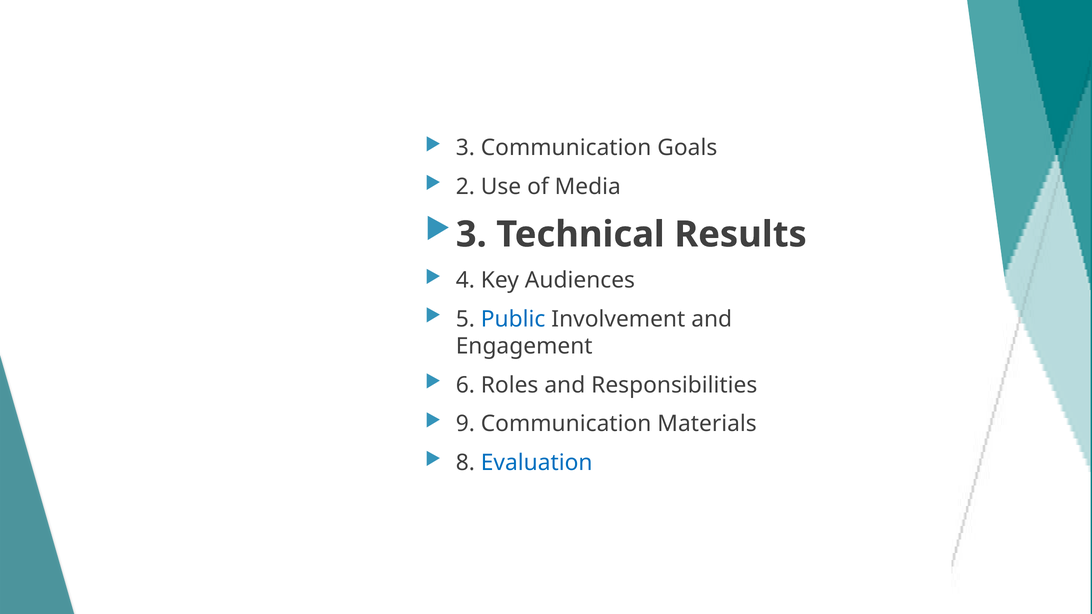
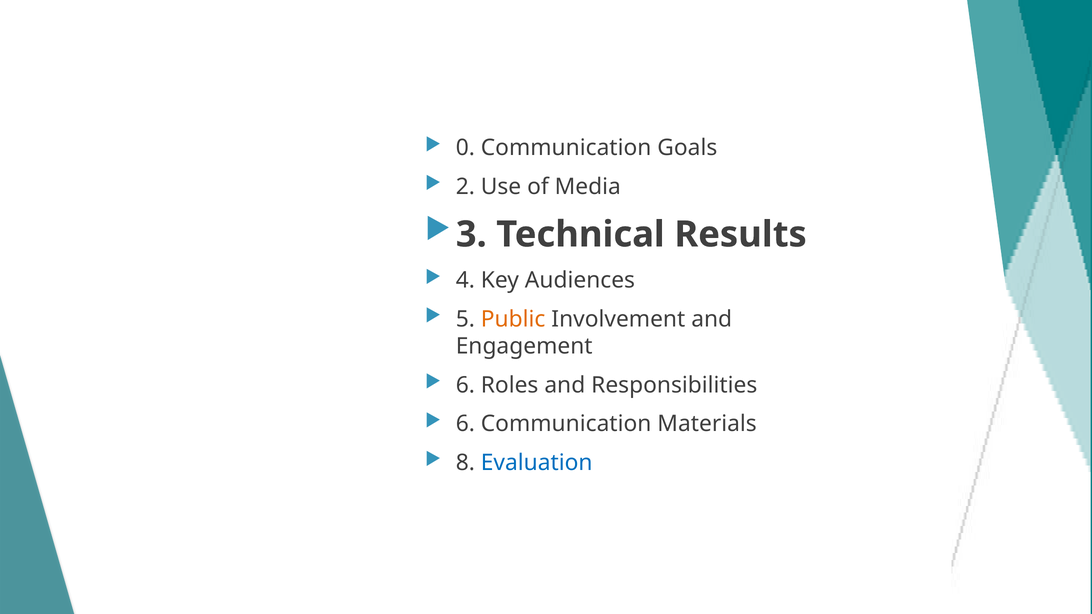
3: 3 -> 0 (465, 148)
Public colour: blue -> orange (513, 319)
9: 9 -> 6 (465, 424)
